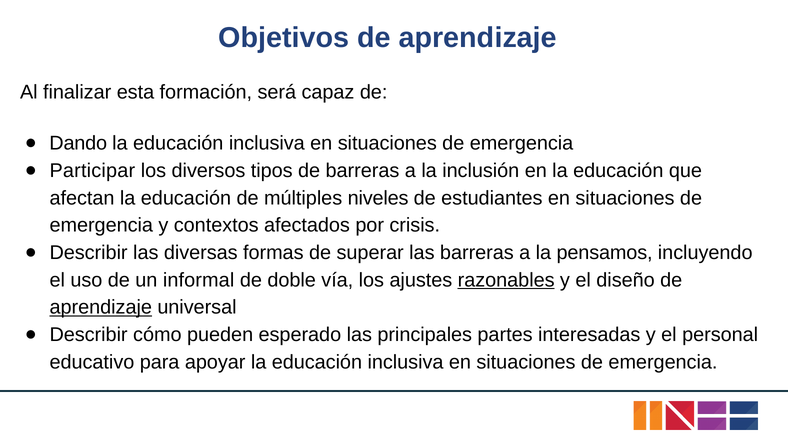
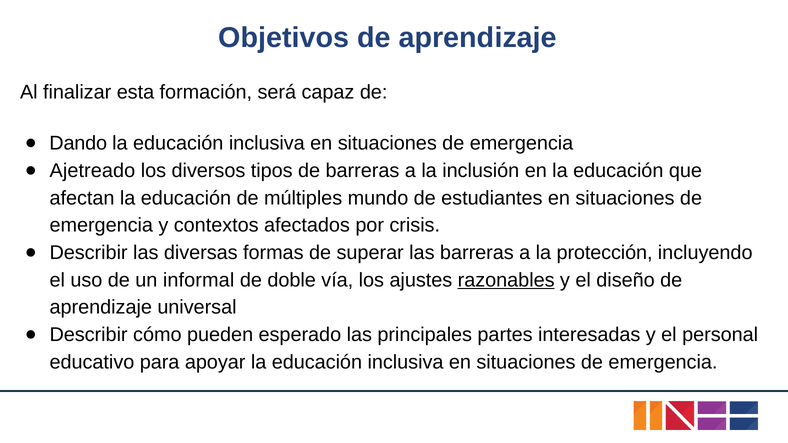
Participar: Participar -> Ajetreado (92, 171)
niveles: niveles -> mundo (378, 198)
pensamos: pensamos -> protección (605, 253)
aprendizaje underline: present -> none (101, 308)
